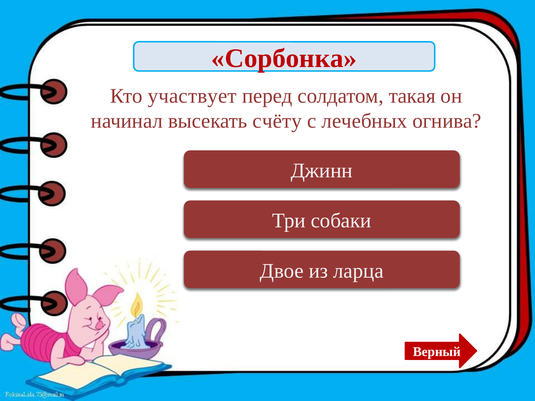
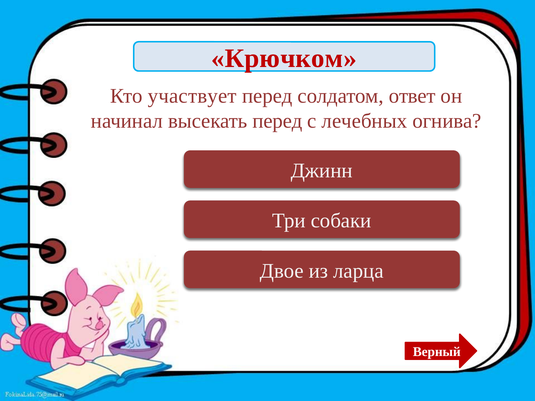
Сорбонка: Сорбонка -> Крючком (284, 58)
такая: такая -> ответ (412, 96)
высекать счёту: счёту -> перед (277, 121)
